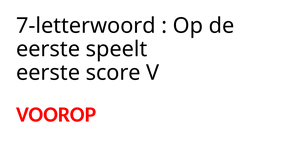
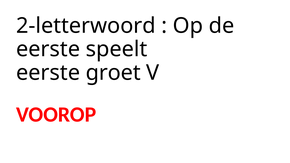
7-letterwoord: 7-letterwoord -> 2-letterwoord (86, 26)
score: score -> groet (113, 73)
